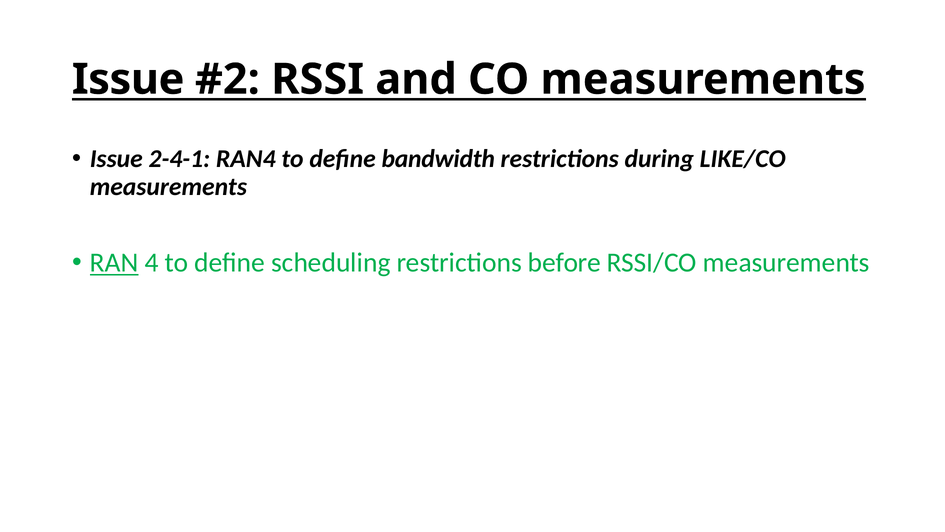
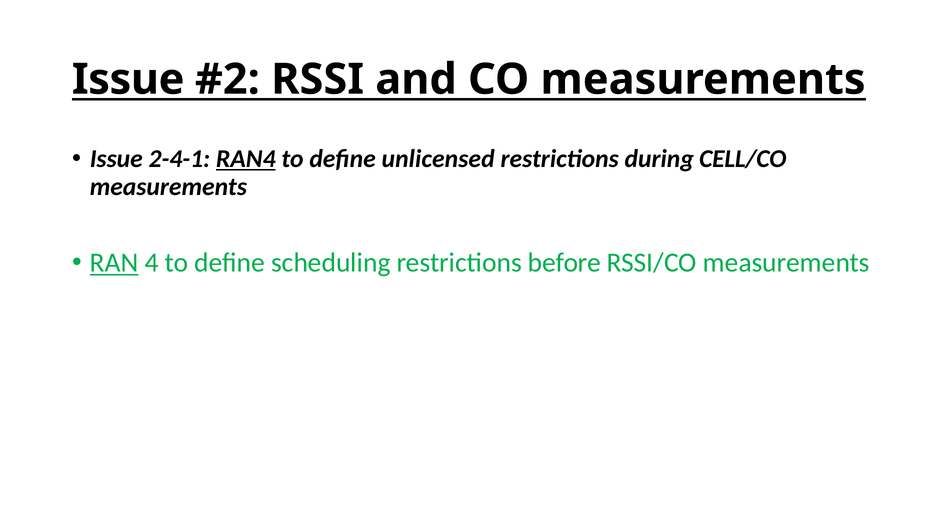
RAN4 underline: none -> present (246, 159)
bandwidth: bandwidth -> unlicensed (438, 159)
LIKE/CO: LIKE/CO -> CELL/CO (743, 159)
